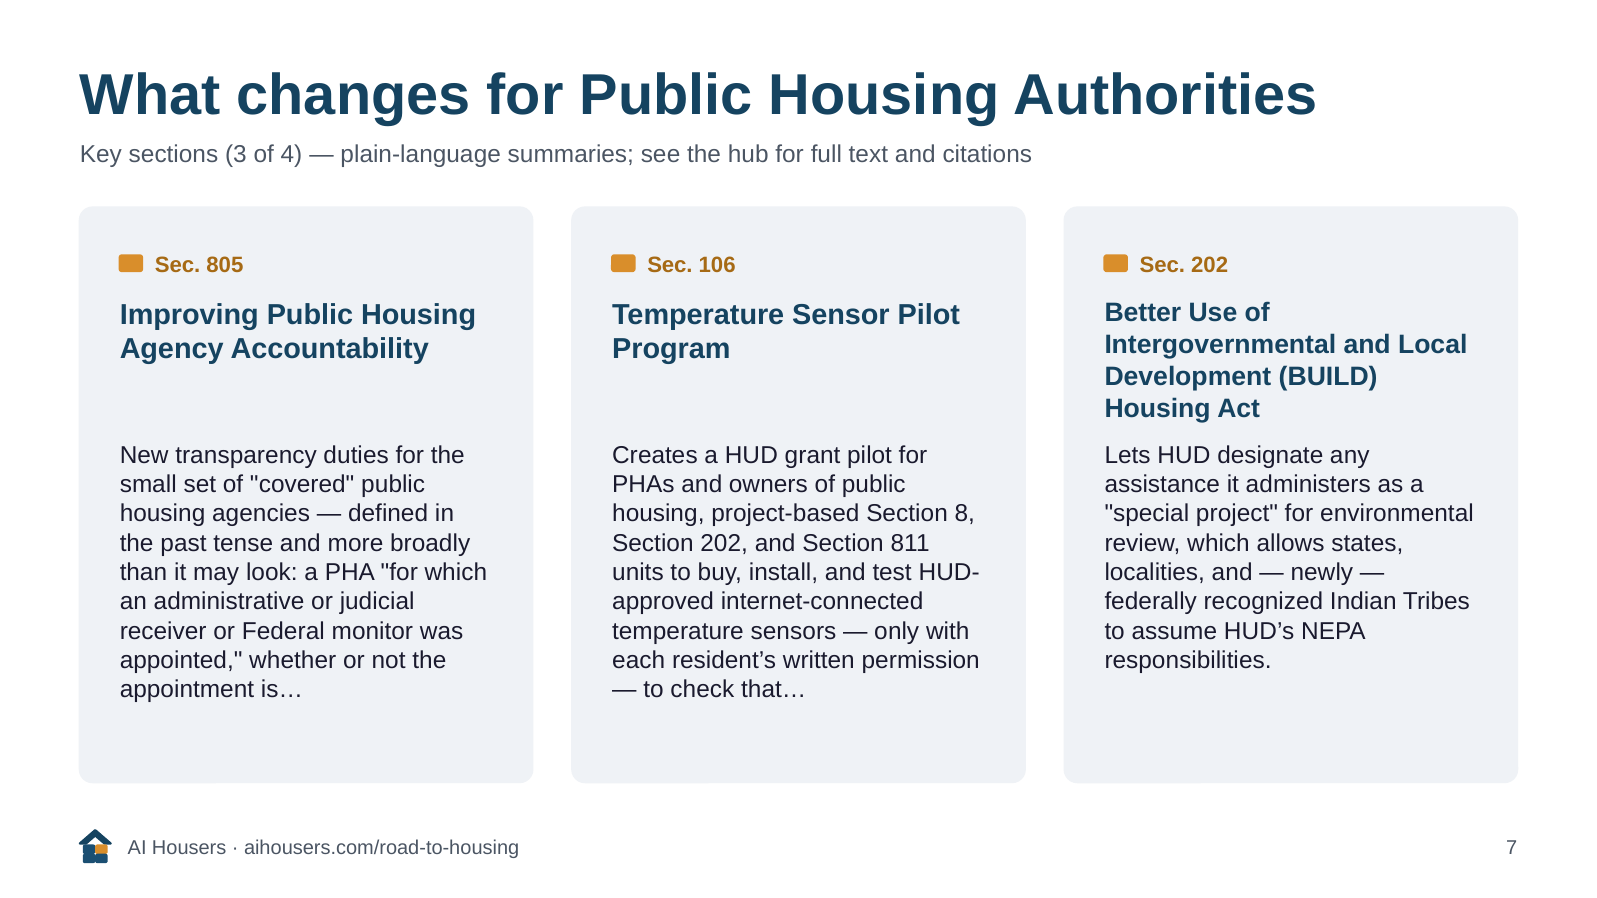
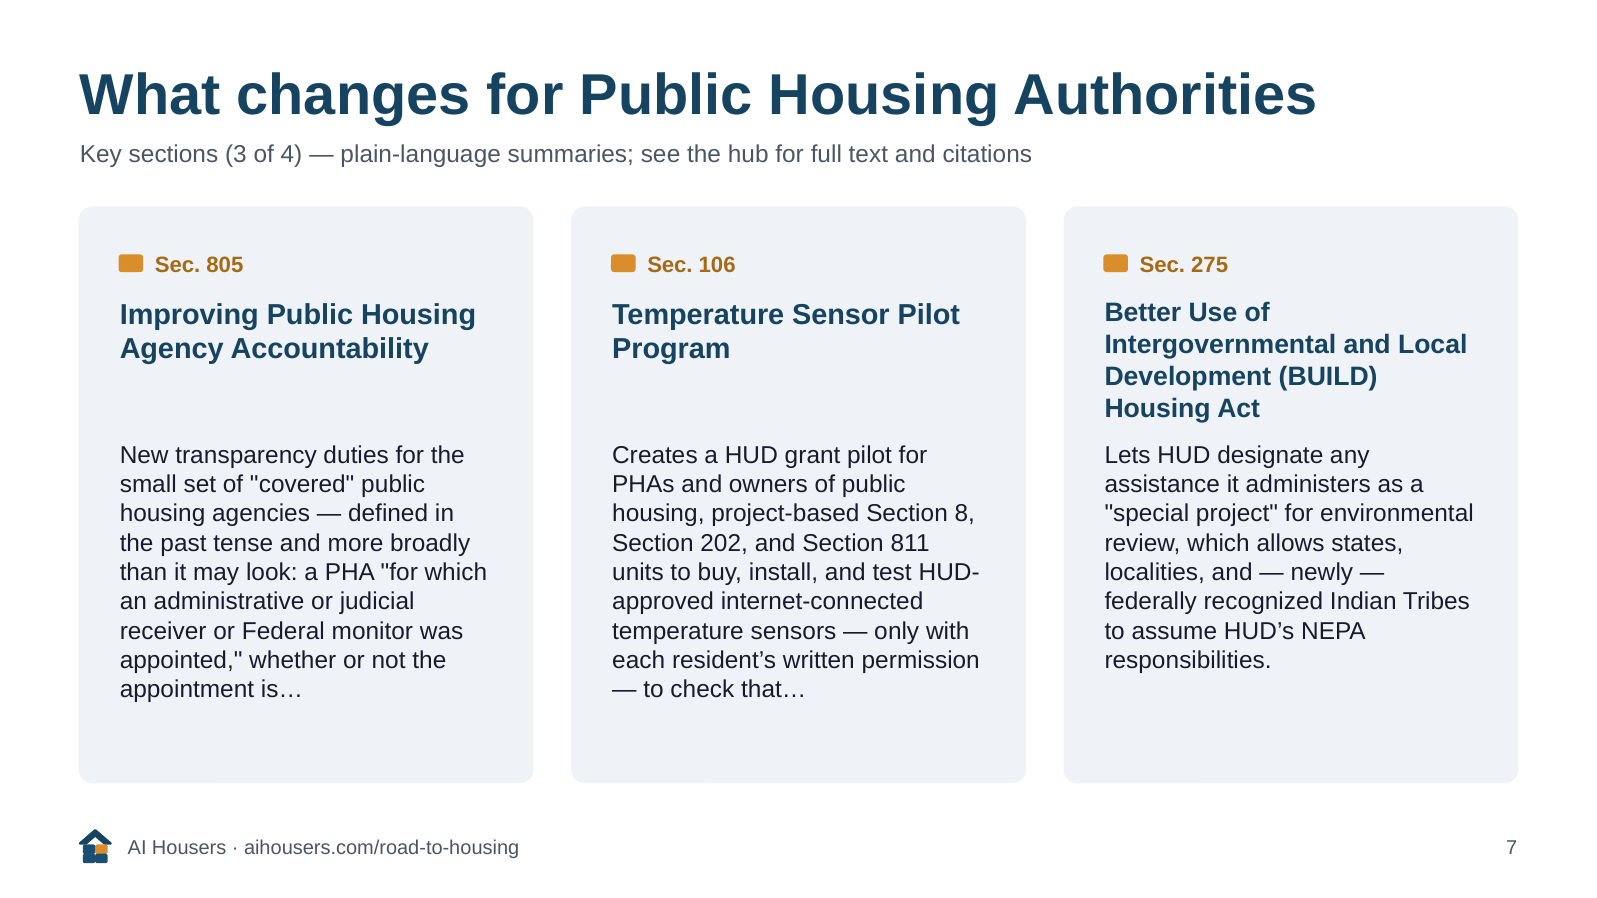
Sec 202: 202 -> 275 (1210, 265)
